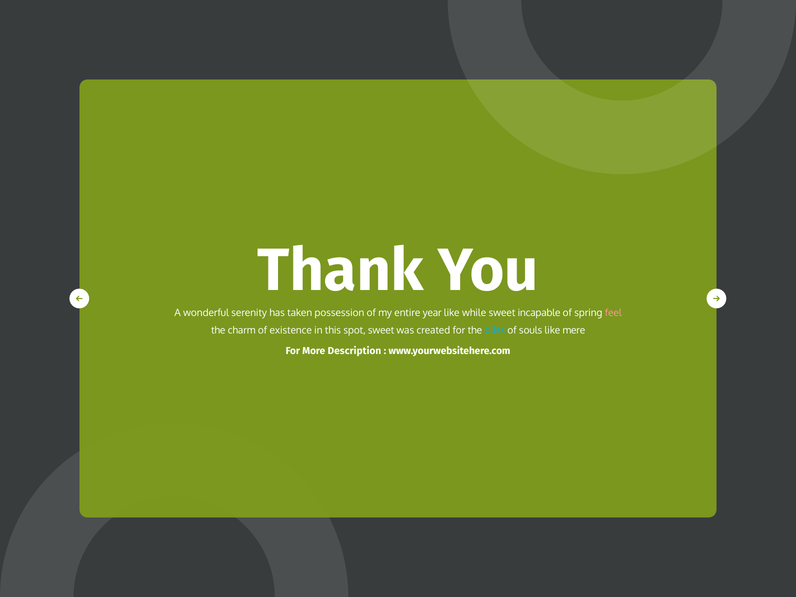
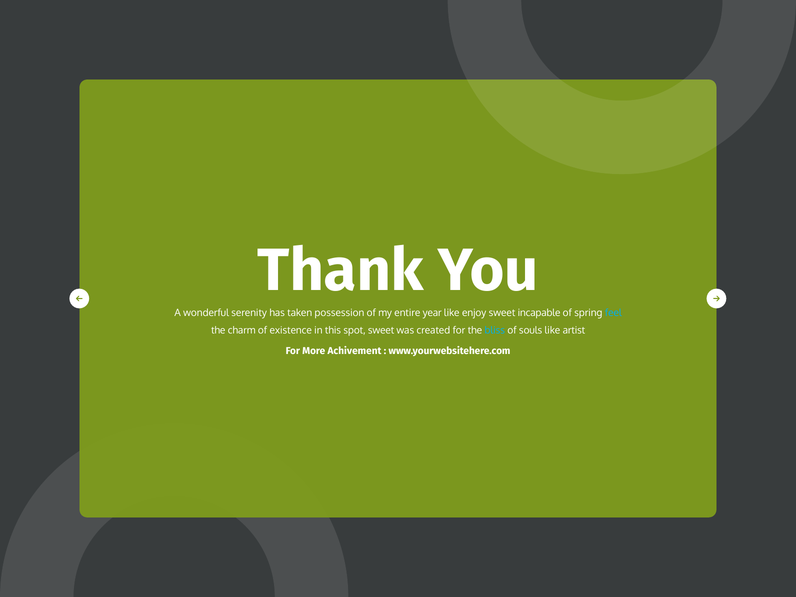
while: while -> enjoy (474, 313)
feel colour: pink -> light blue (613, 313)
mere: mere -> artist (574, 331)
Description: Description -> Achivement (354, 351)
